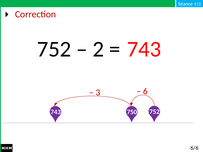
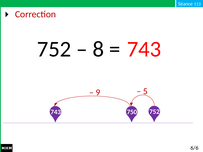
2: 2 -> 8 (98, 49)
6: 6 -> 5 (145, 91)
3: 3 -> 9 (98, 93)
